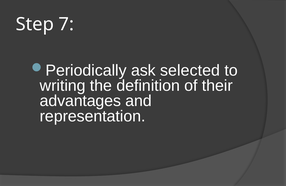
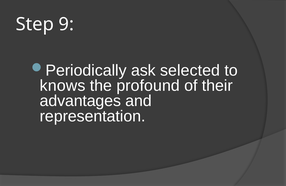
7: 7 -> 9 (66, 24)
writing: writing -> knows (63, 86)
definition: definition -> profound (148, 86)
